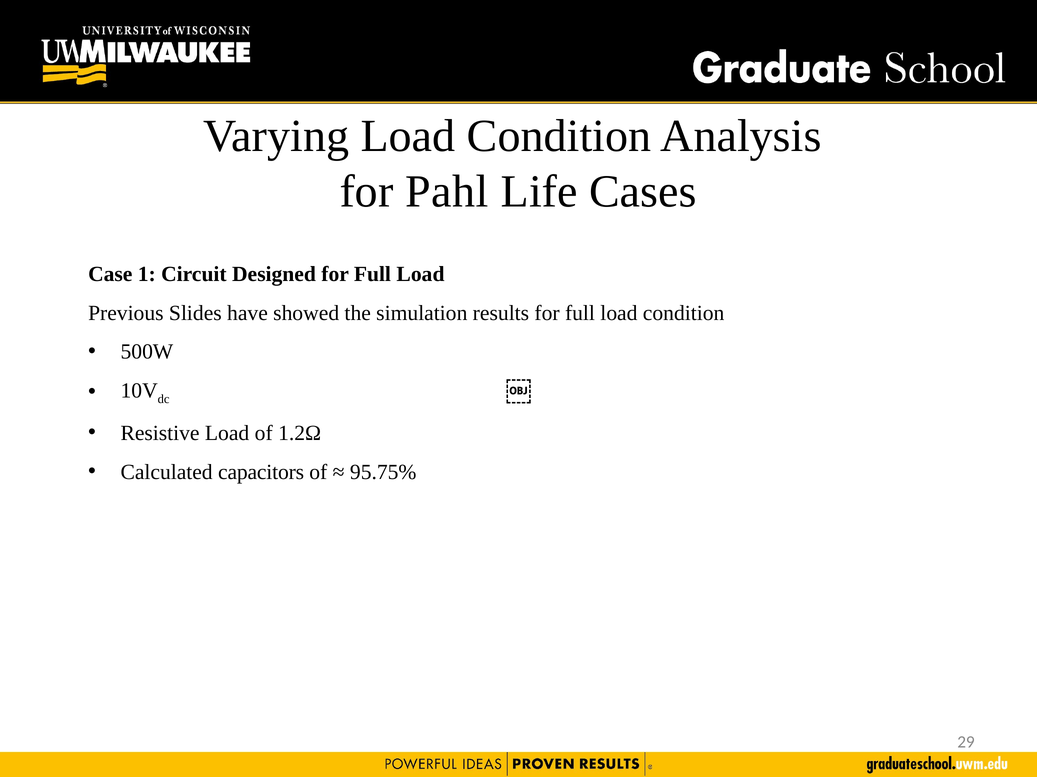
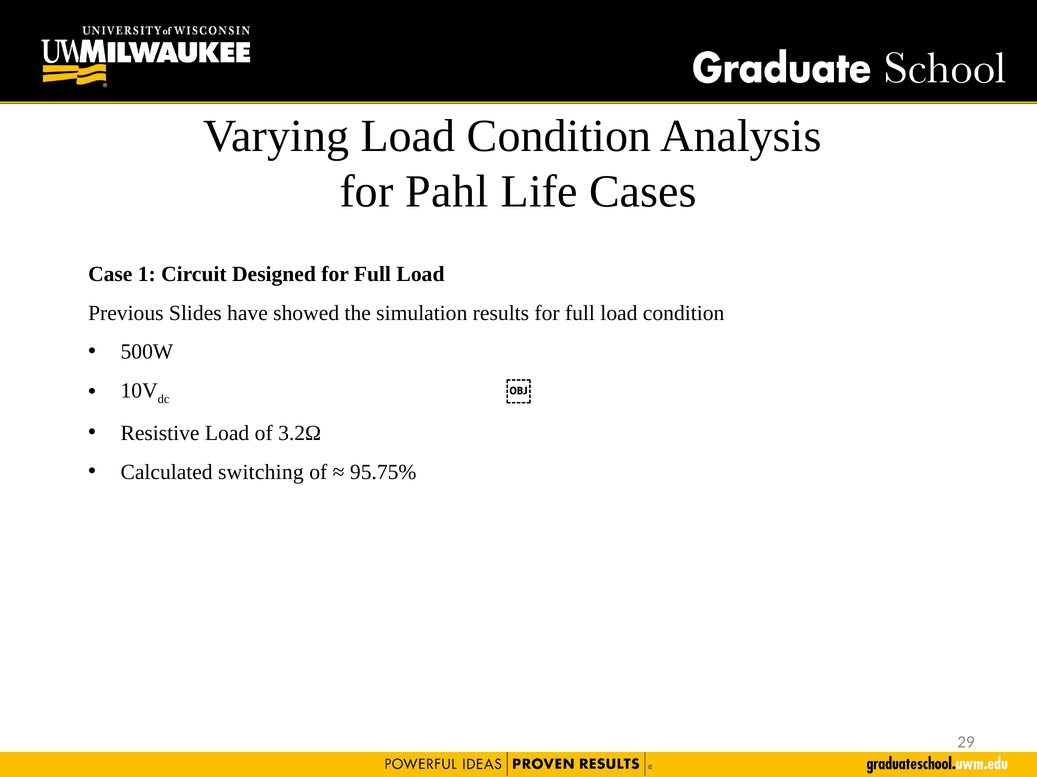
1.2Ω: 1.2Ω -> 3.2Ω (300, 433)
capacitors: capacitors -> switching (261, 472)
